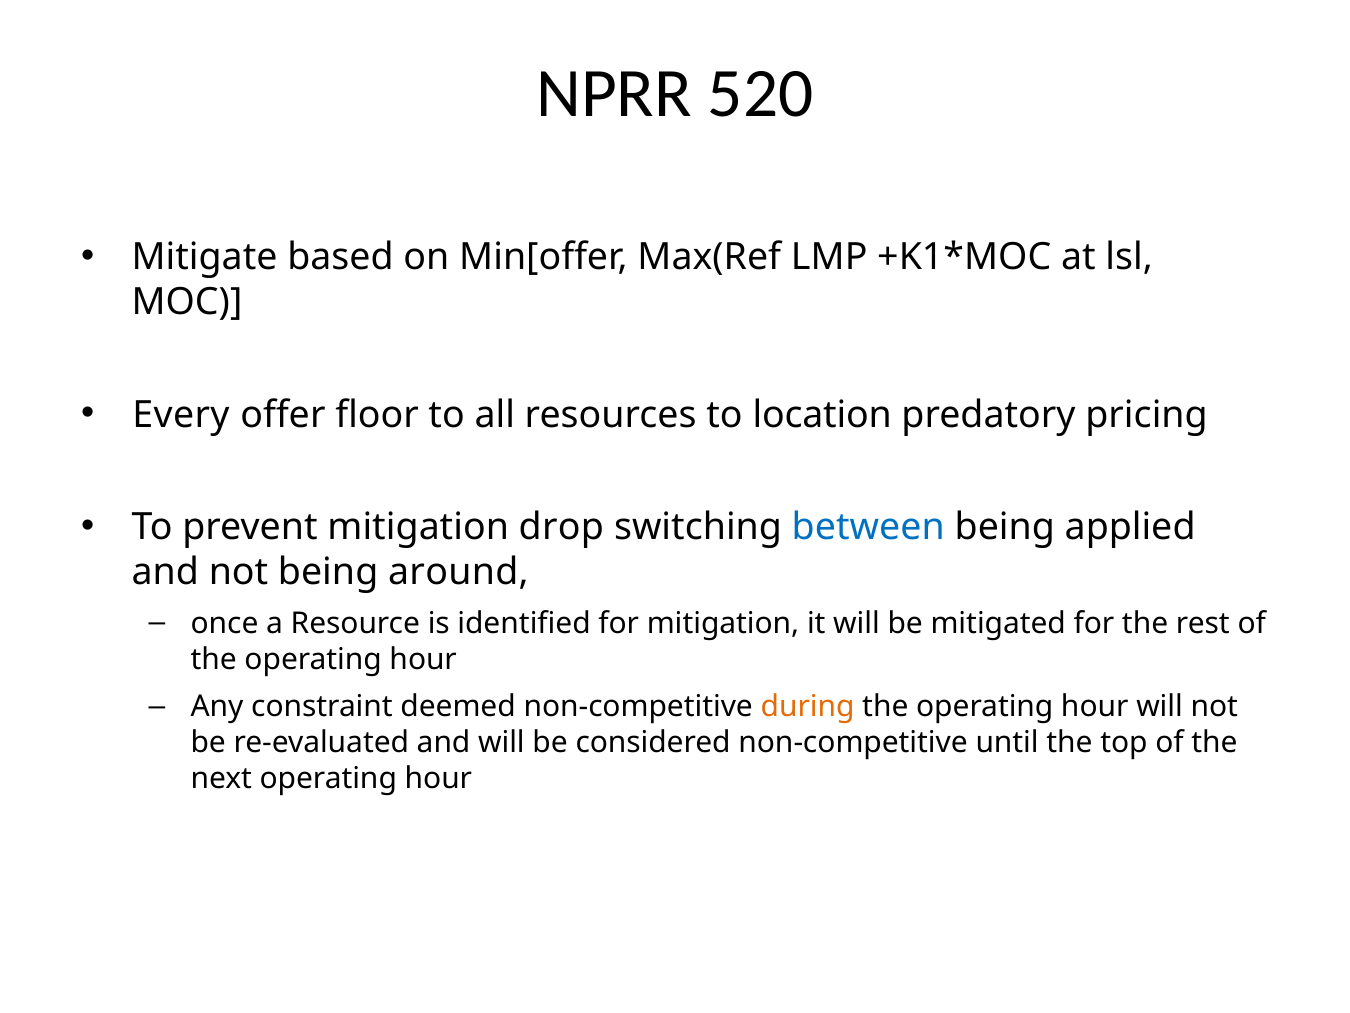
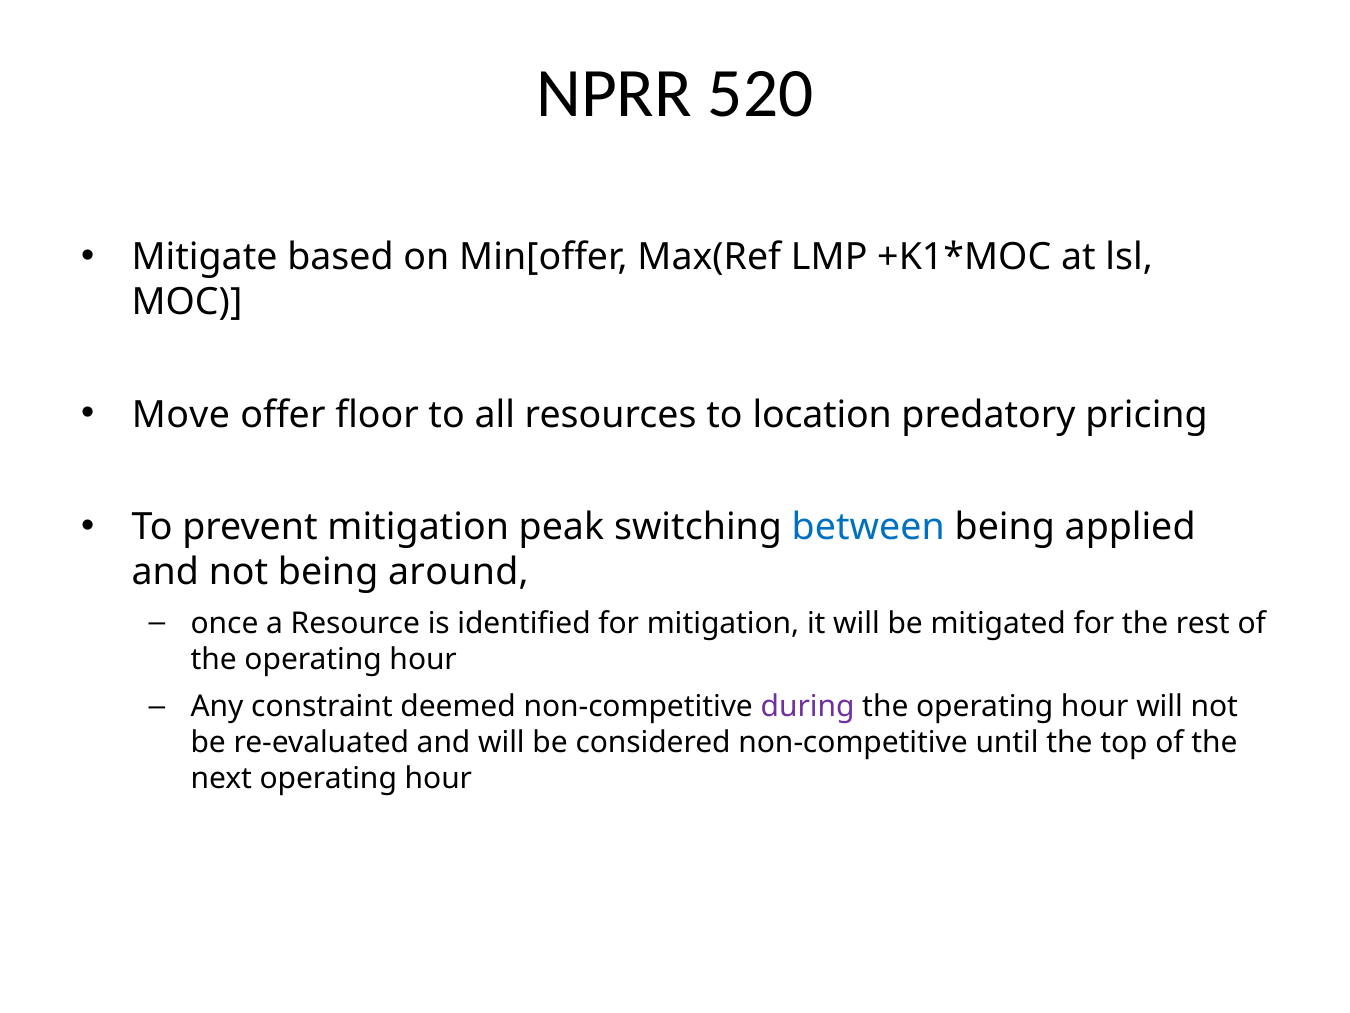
Every: Every -> Move (181, 415)
drop: drop -> peak (561, 527)
during colour: orange -> purple (808, 707)
